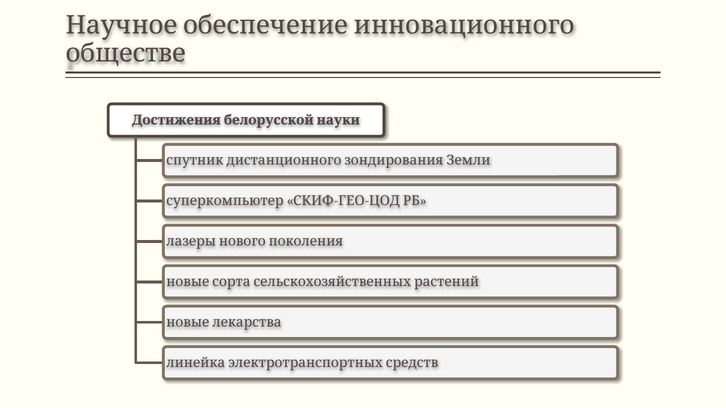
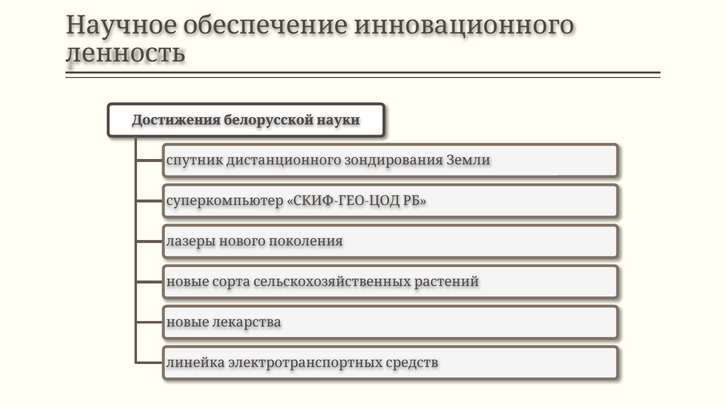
обществе: обществе -> ленность (126, 53)
